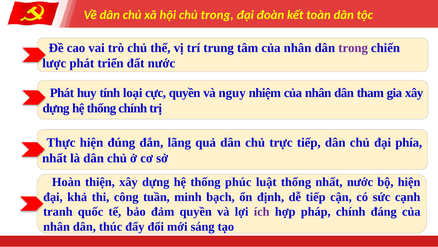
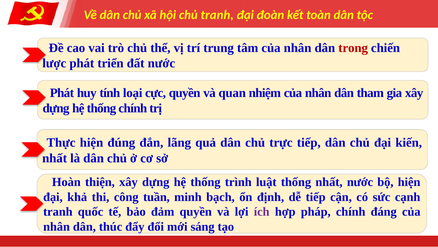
chủ trong: trong -> tranh (217, 15)
trong colour: purple -> red (353, 48)
nguy: nguy -> quan (232, 93)
phía: phía -> kiến (409, 142)
phúc: phúc -> trình (238, 182)
